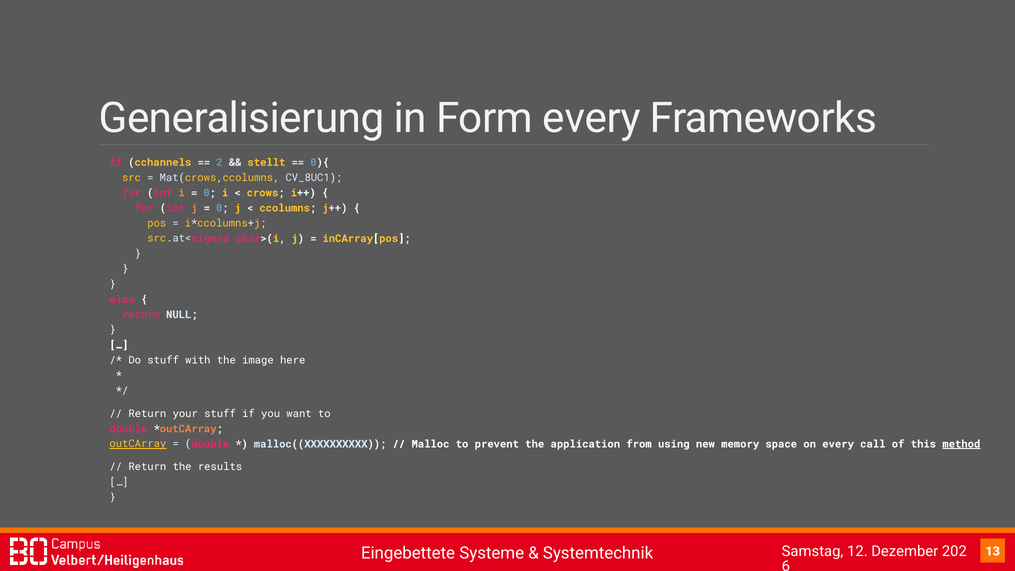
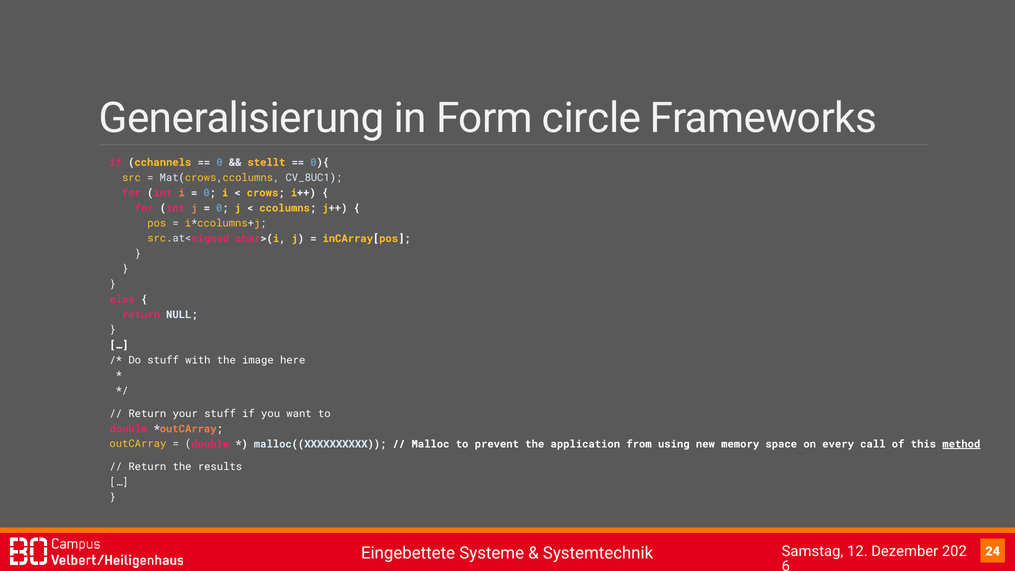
Form every: every -> circle (592, 118)
2: 2 -> 0 (219, 162)
outCArray underline: present -> none (138, 444)
13: 13 -> 24 (993, 551)
